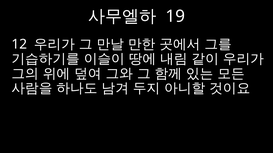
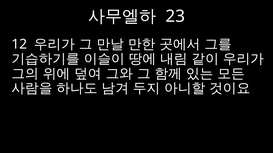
19: 19 -> 23 (175, 16)
